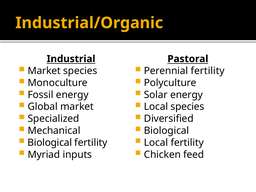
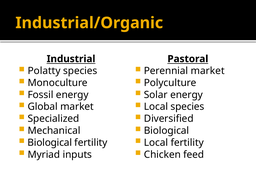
Market: Market -> Polatty (44, 71)
Perennial fertility: fertility -> market (208, 71)
